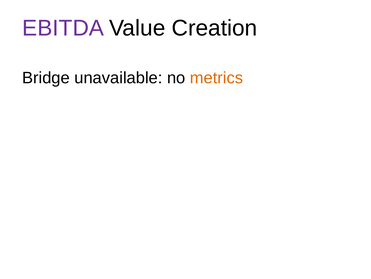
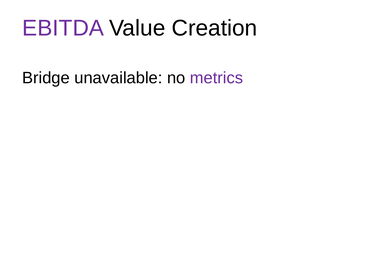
metrics colour: orange -> purple (217, 78)
